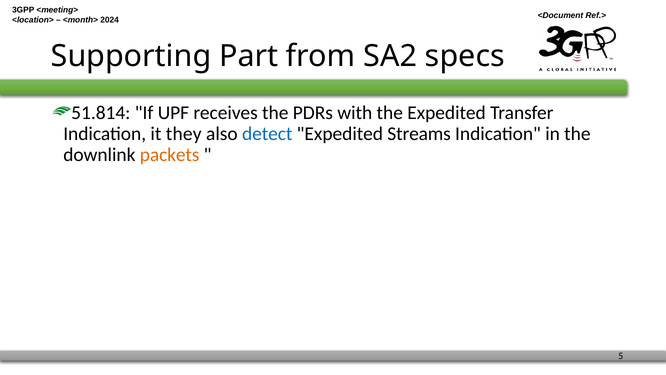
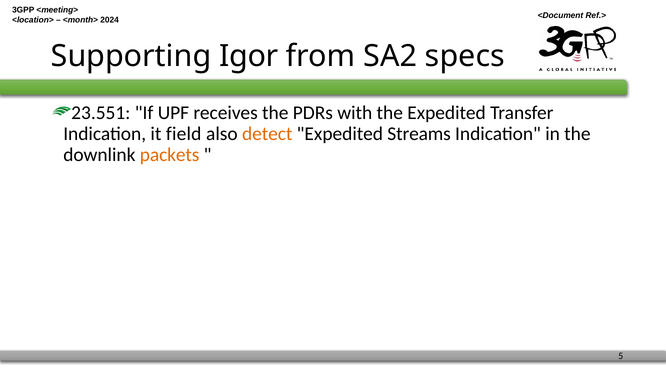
Part: Part -> Igor (249, 56)
51.814: 51.814 -> 23.551 (101, 113)
they: they -> field (184, 134)
detect colour: blue -> orange (267, 134)
